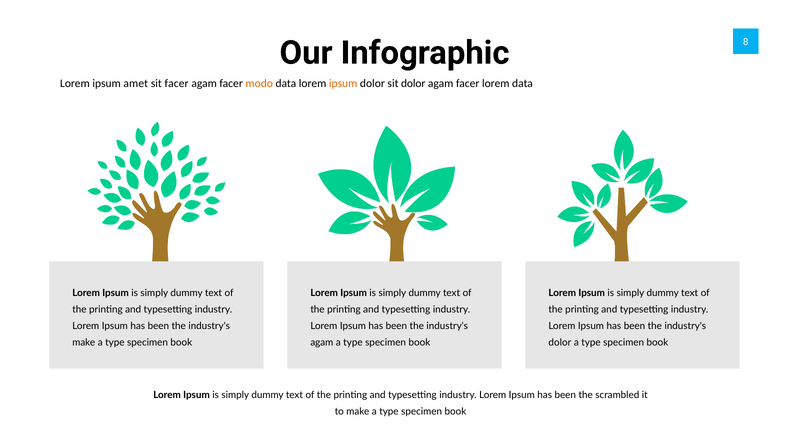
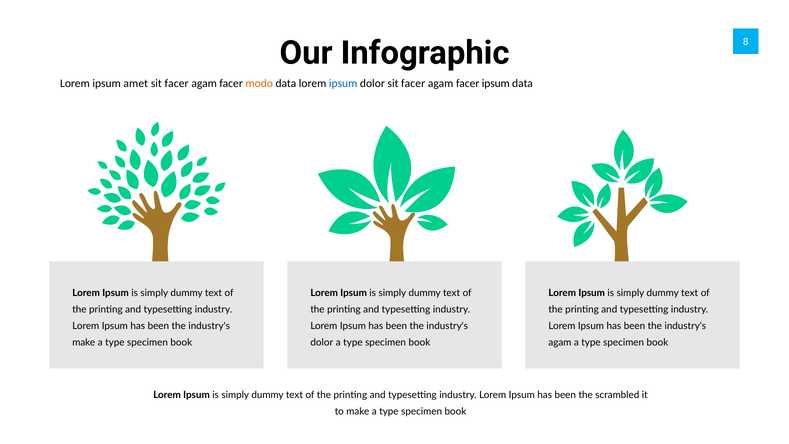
ipsum colour: orange -> blue (343, 84)
dolor sit dolor: dolor -> facer (413, 84)
facer lorem: lorem -> ipsum (496, 84)
agam: agam -> dolor (322, 342)
dolor: dolor -> agam (560, 342)
